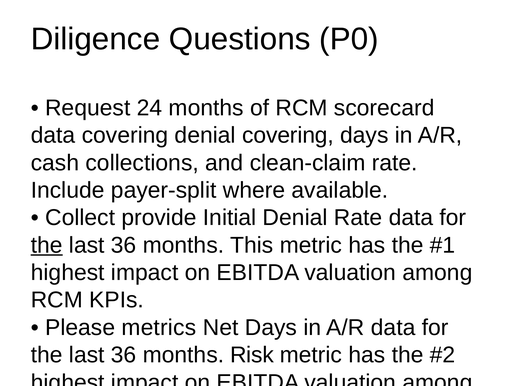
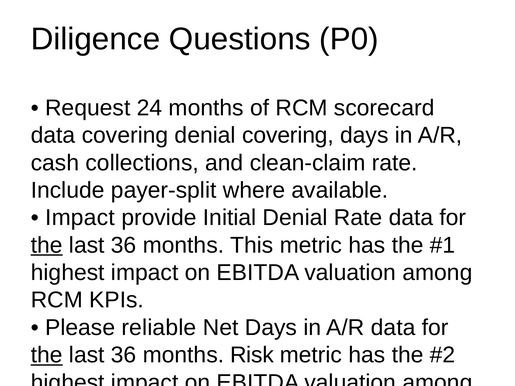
Collect: Collect -> Impact (80, 218)
metrics: metrics -> reliable (159, 328)
the underline: none -> present (47, 355)
